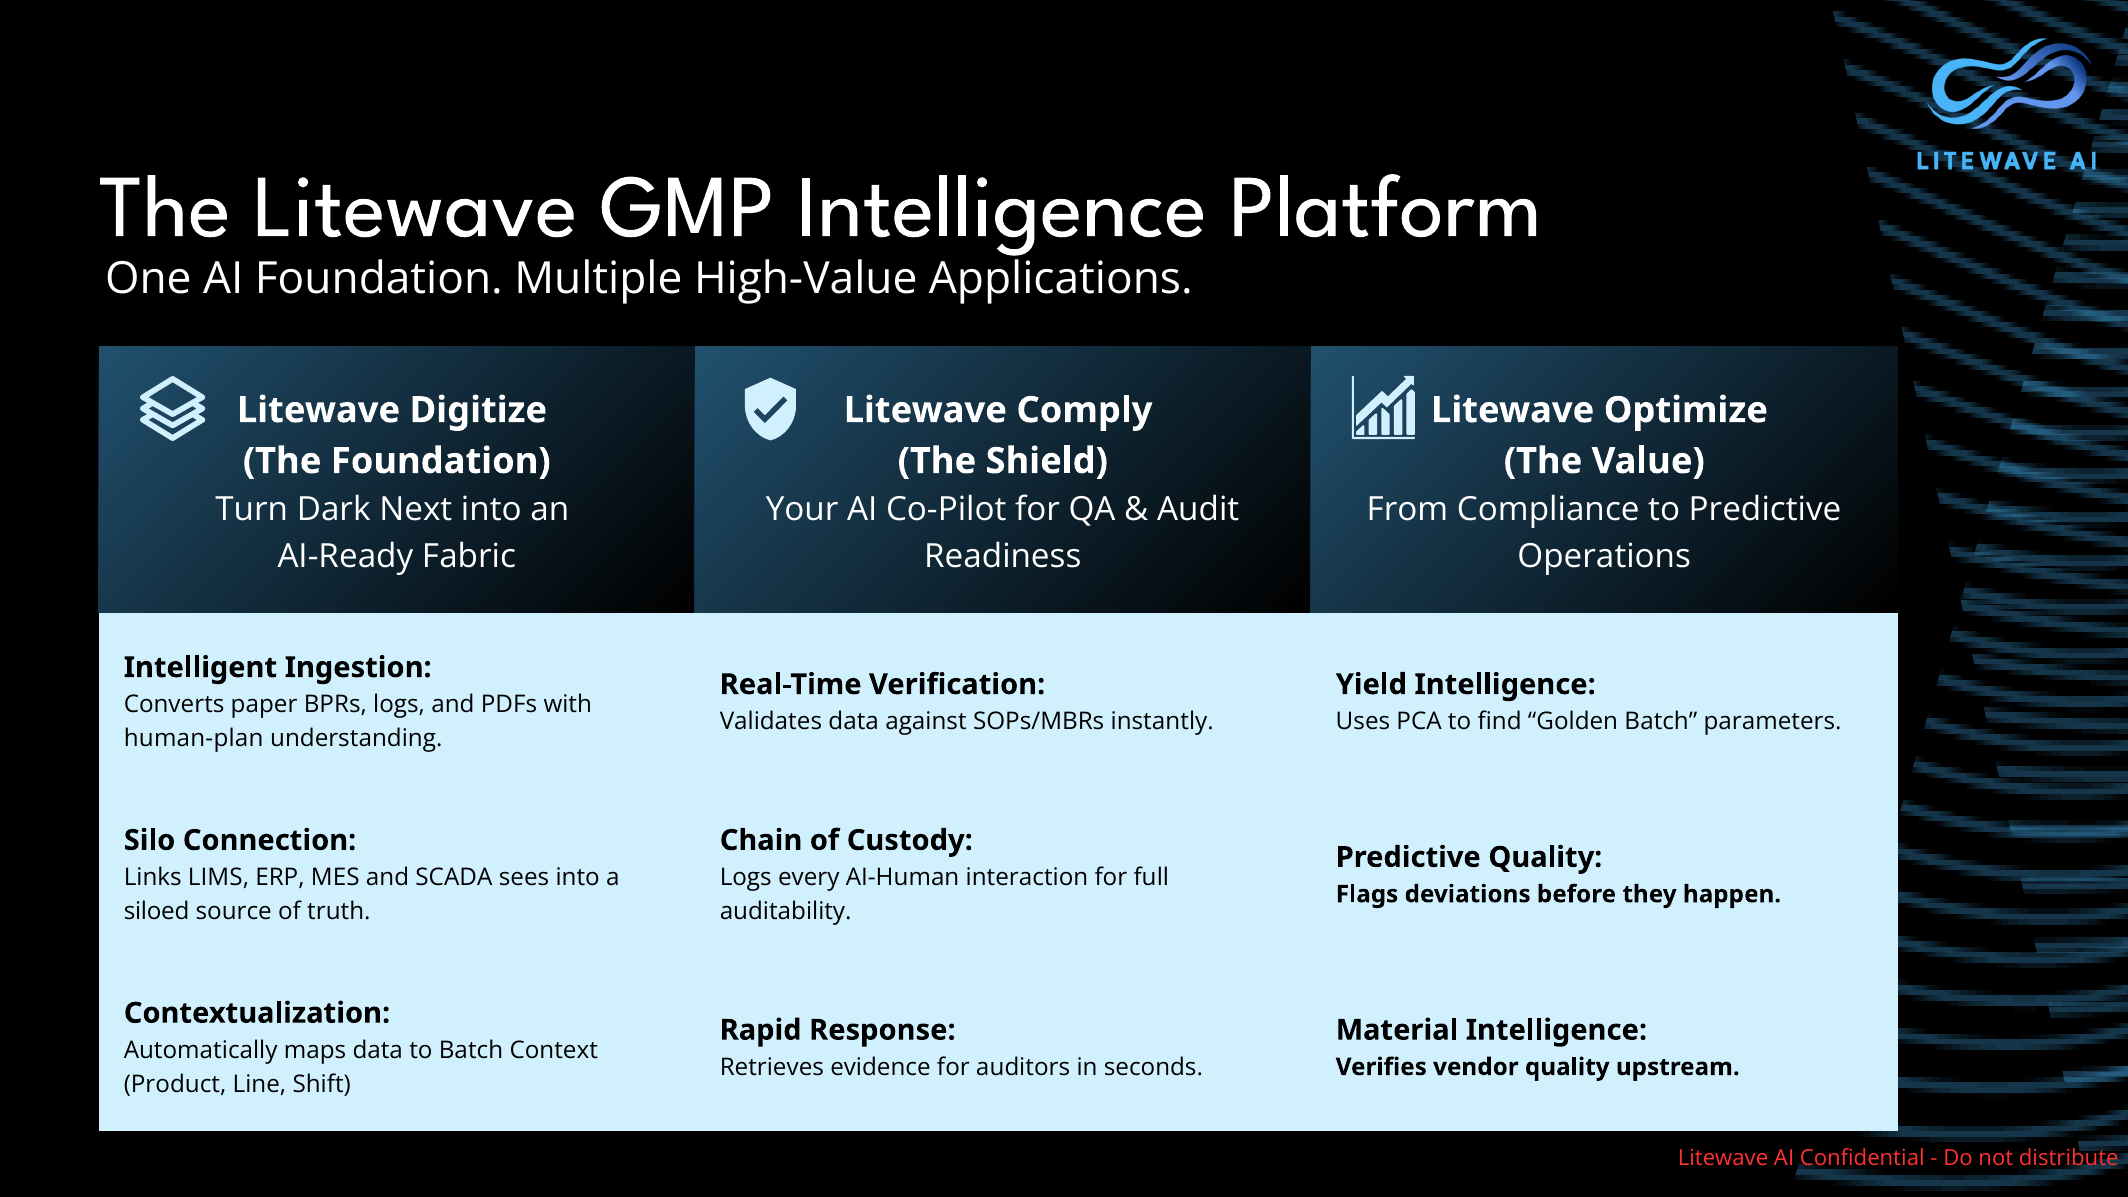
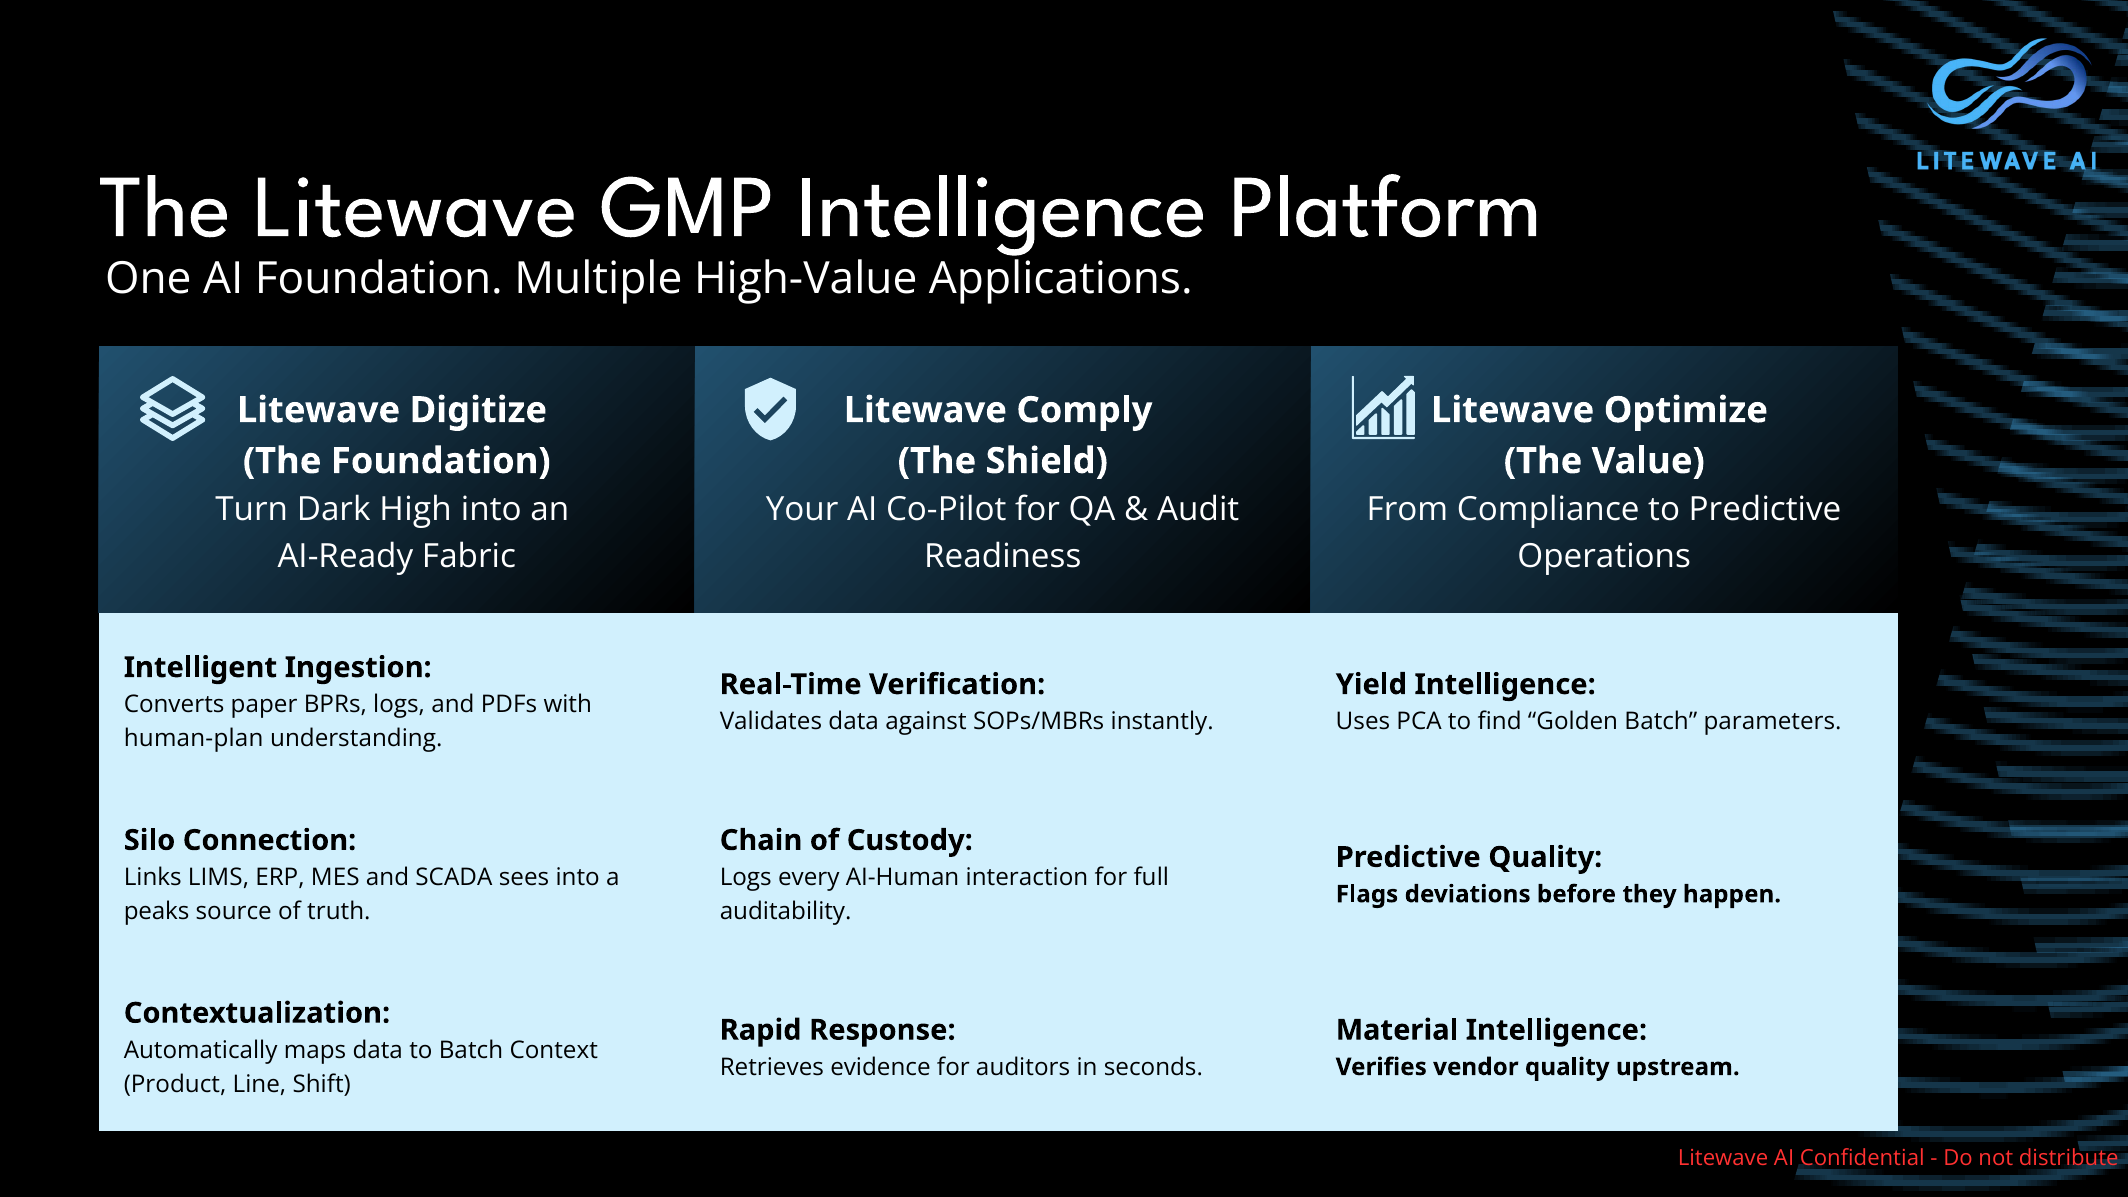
Next: Next -> High (416, 510)
siloed: siloed -> peaks (157, 911)
